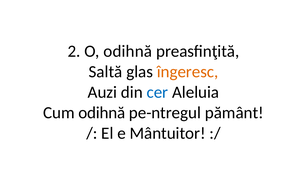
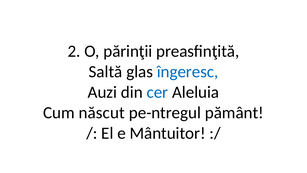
O odihnă: odihnă -> părinţii (128, 51)
îngeresc colour: orange -> blue (188, 72)
Cum odihnă: odihnă -> născut (102, 113)
